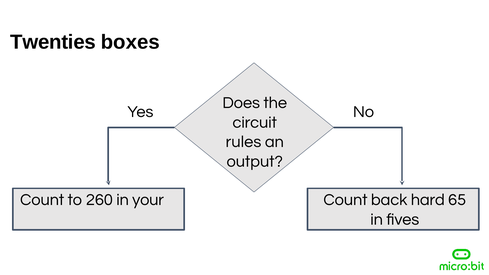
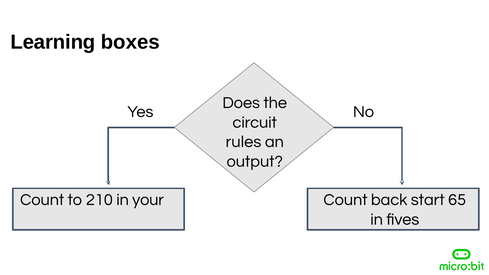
Twenties: Twenties -> Learning (53, 42)
260: 260 -> 210 (99, 200)
hard: hard -> start (428, 200)
